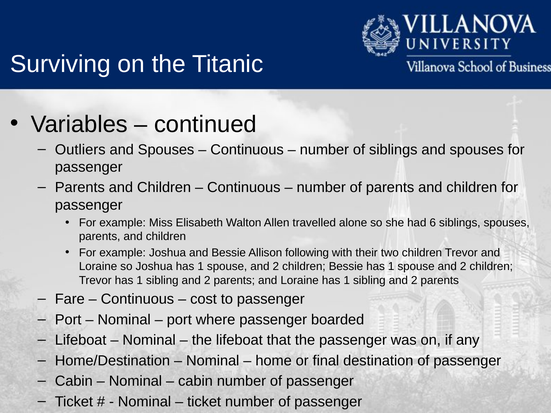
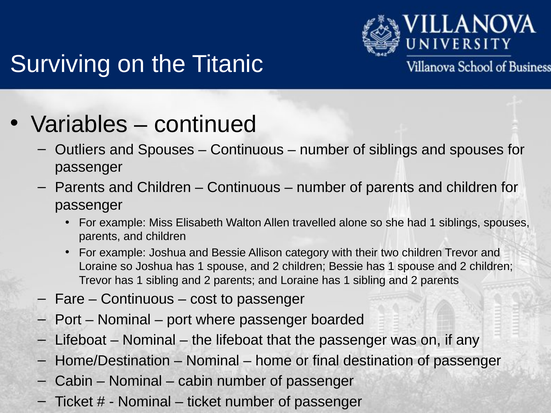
had 6: 6 -> 1 (433, 223)
following: following -> category (307, 253)
